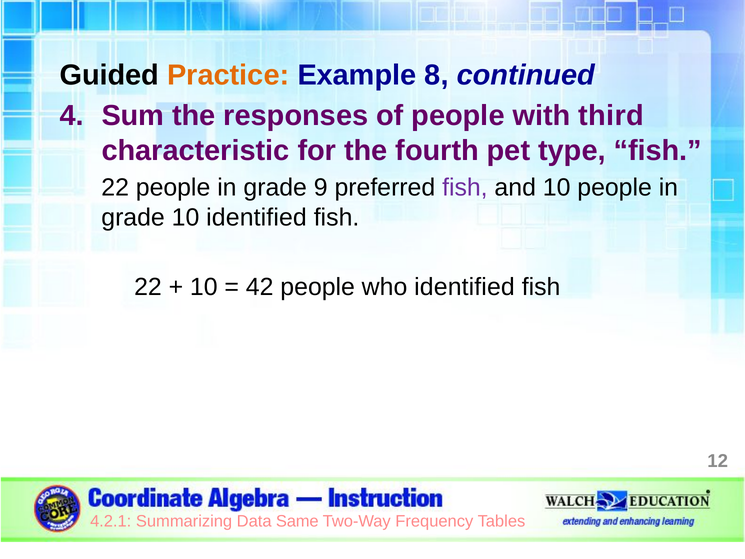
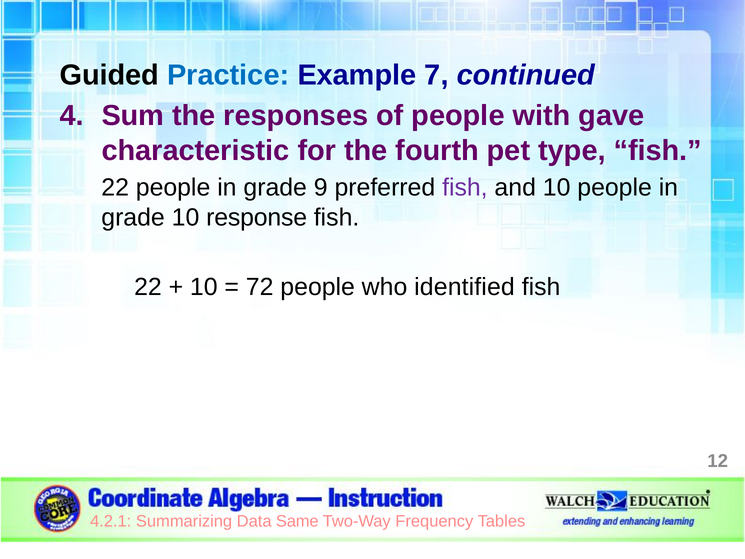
Practice colour: orange -> blue (228, 75)
8: 8 -> 7 (437, 75)
third: third -> gave (611, 116)
10 identified: identified -> response (257, 217)
42: 42 -> 72 (260, 287)
